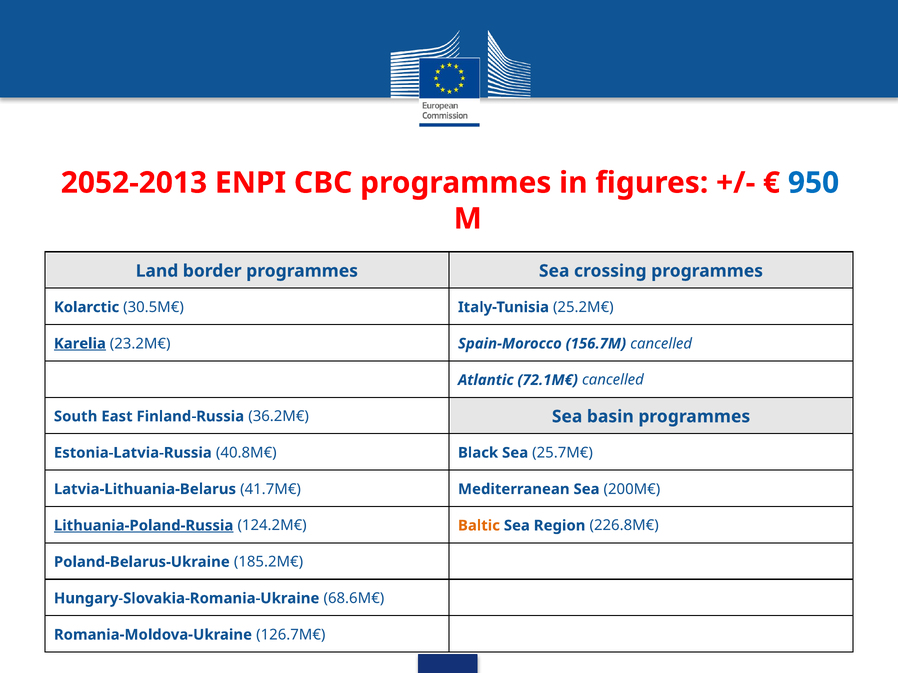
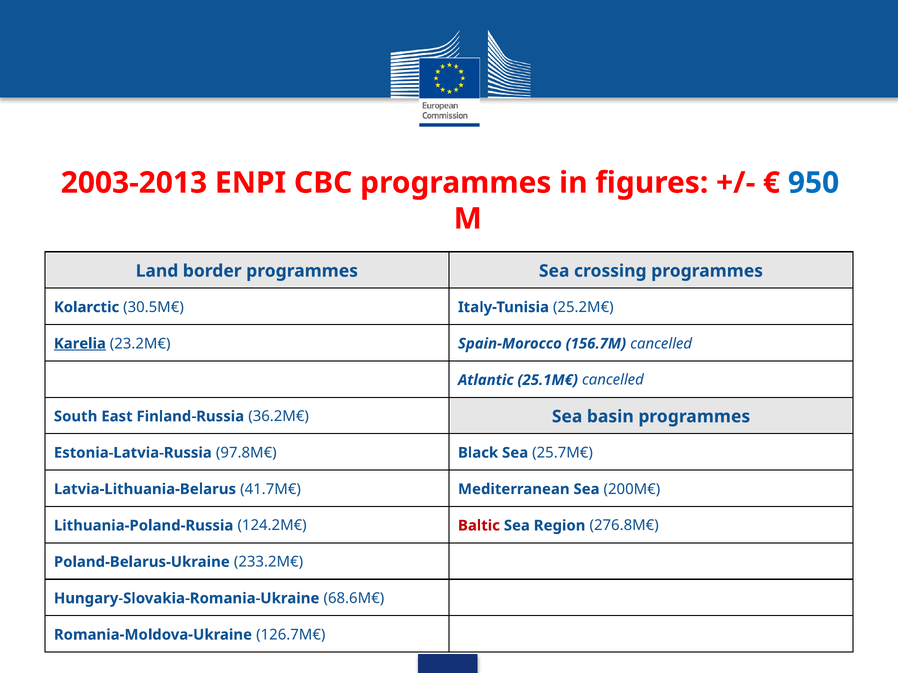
2052-2013: 2052-2013 -> 2003-2013 (134, 183)
72.1M€: 72.1M€ -> 25.1M€ (548, 380)
40.8M€: 40.8M€ -> 97.8M€ (246, 453)
Lithuania-Poland-Russia underline: present -> none (144, 526)
Baltic colour: orange -> red (479, 526)
226.8M€: 226.8M€ -> 276.8M€ (624, 526)
185.2M€: 185.2M€ -> 233.2M€ (269, 562)
